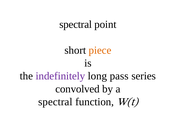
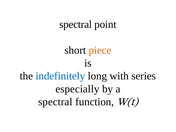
indefinitely colour: purple -> blue (60, 76)
pass: pass -> with (119, 76)
convolved: convolved -> especially (77, 89)
